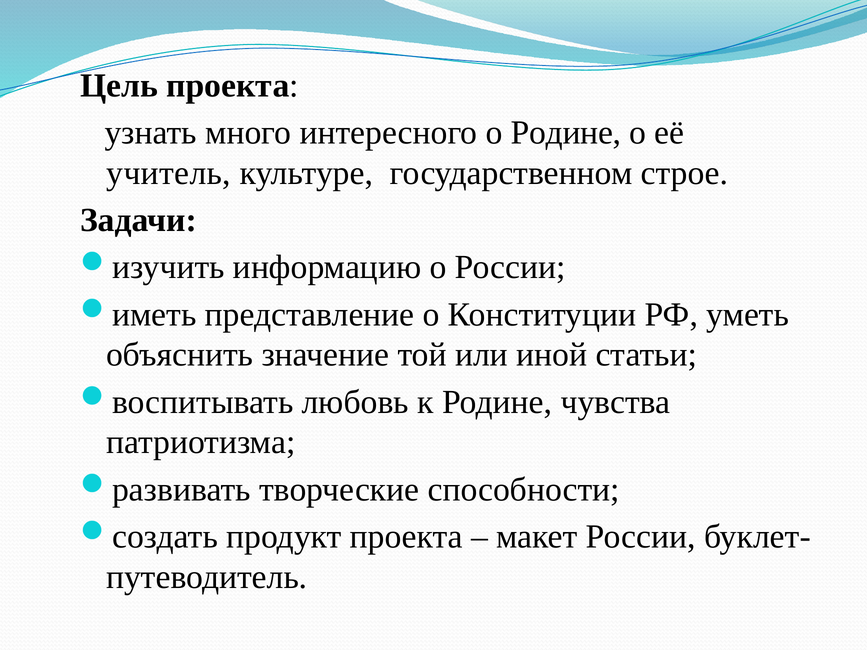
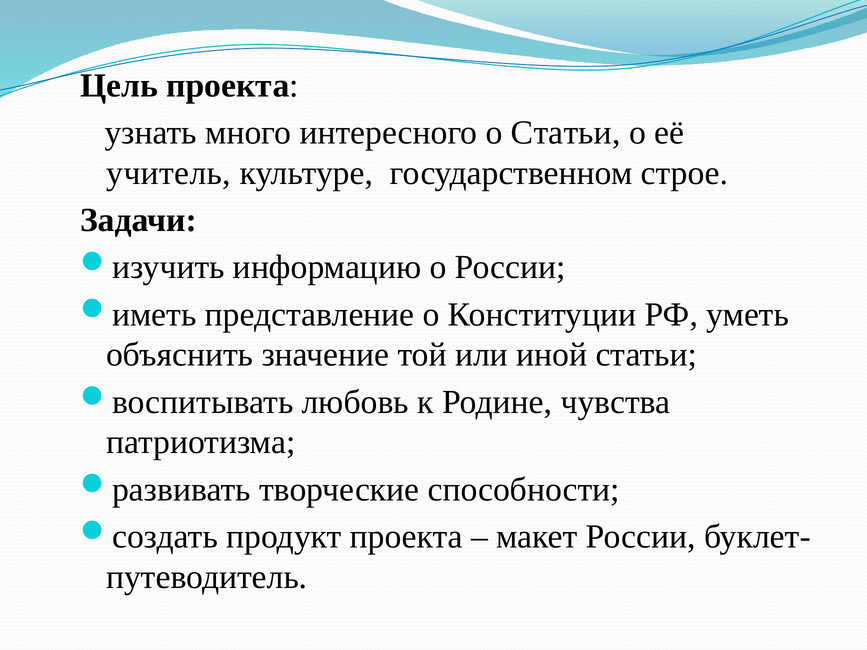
о Родине: Родине -> Статьи (566, 133)
